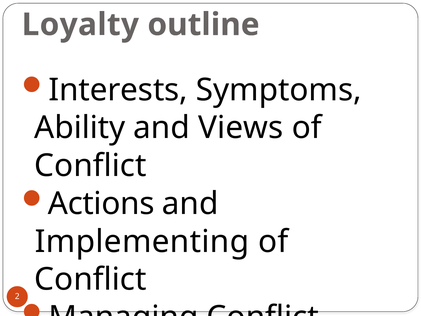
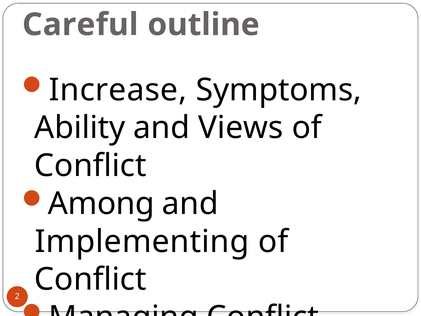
Loyalty: Loyalty -> Careful (80, 25)
Interests: Interests -> Increase (118, 90)
Actions: Actions -> Among (101, 204)
